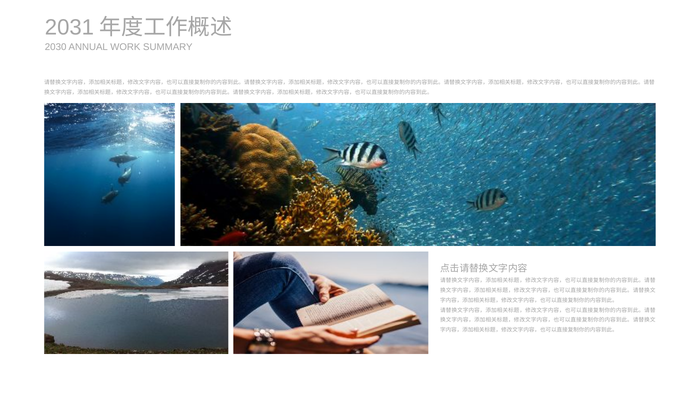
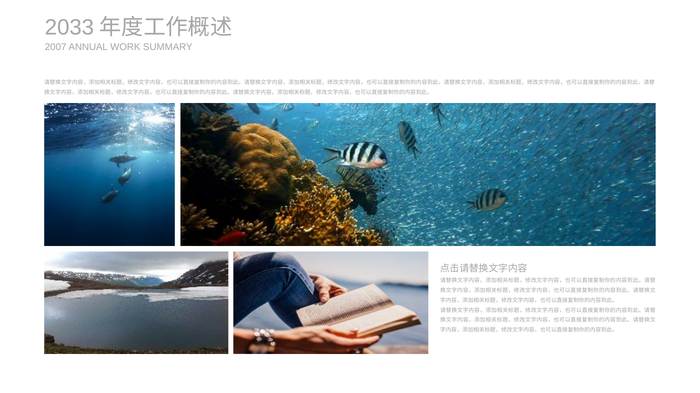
2031: 2031 -> 2033 (69, 28)
2030: 2030 -> 2007 (56, 47)
